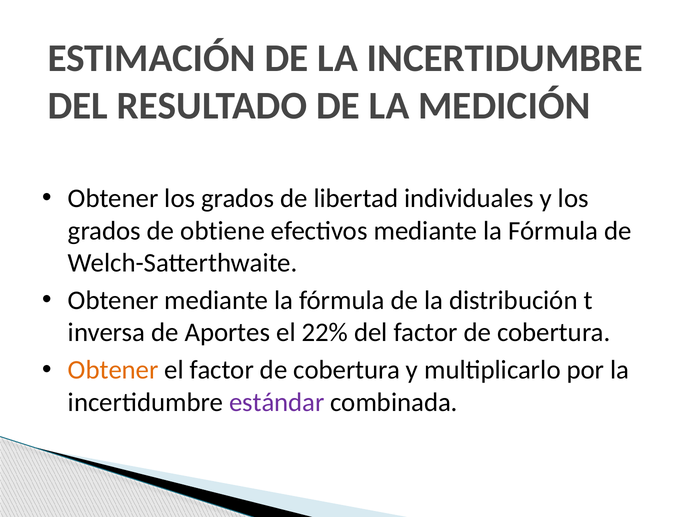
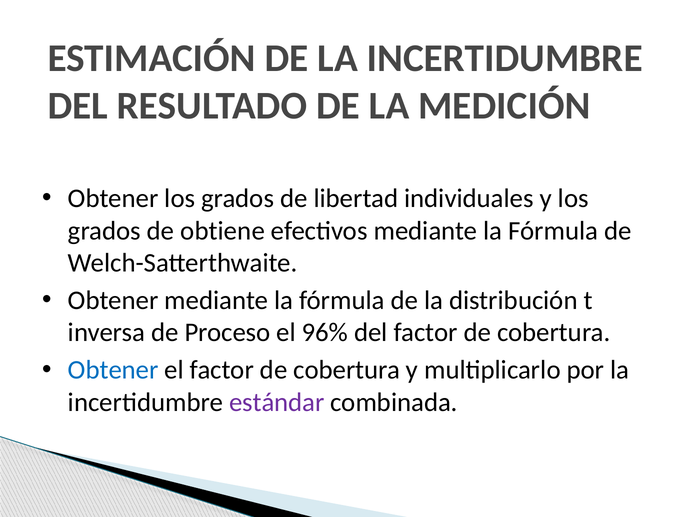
Aportes: Aportes -> Proceso (227, 333)
22%: 22% -> 96% (325, 333)
Obtener colour: orange -> blue (113, 371)
